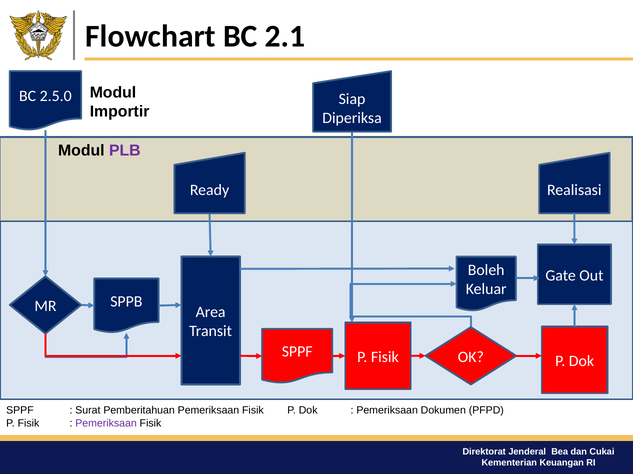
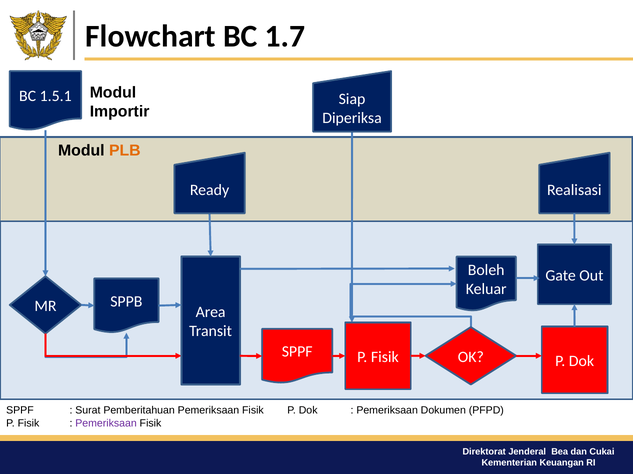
2.1: 2.1 -> 1.7 (285, 36)
2.5.0: 2.5.0 -> 1.5.1 (56, 96)
PLB colour: purple -> orange (125, 151)
